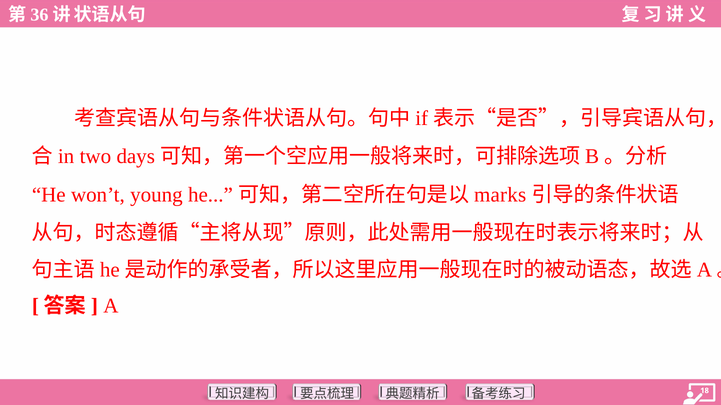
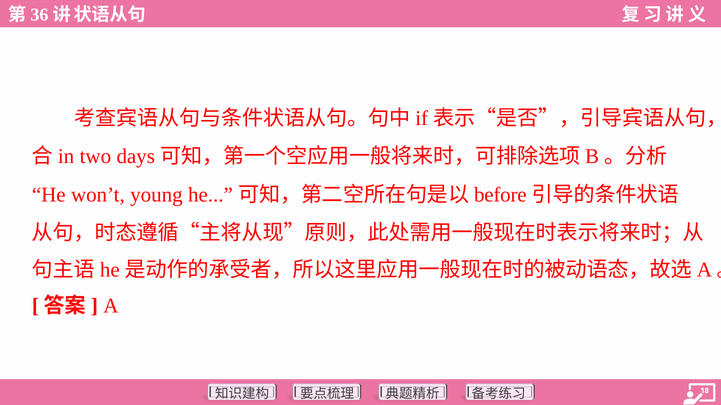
marks: marks -> before (500, 195)
